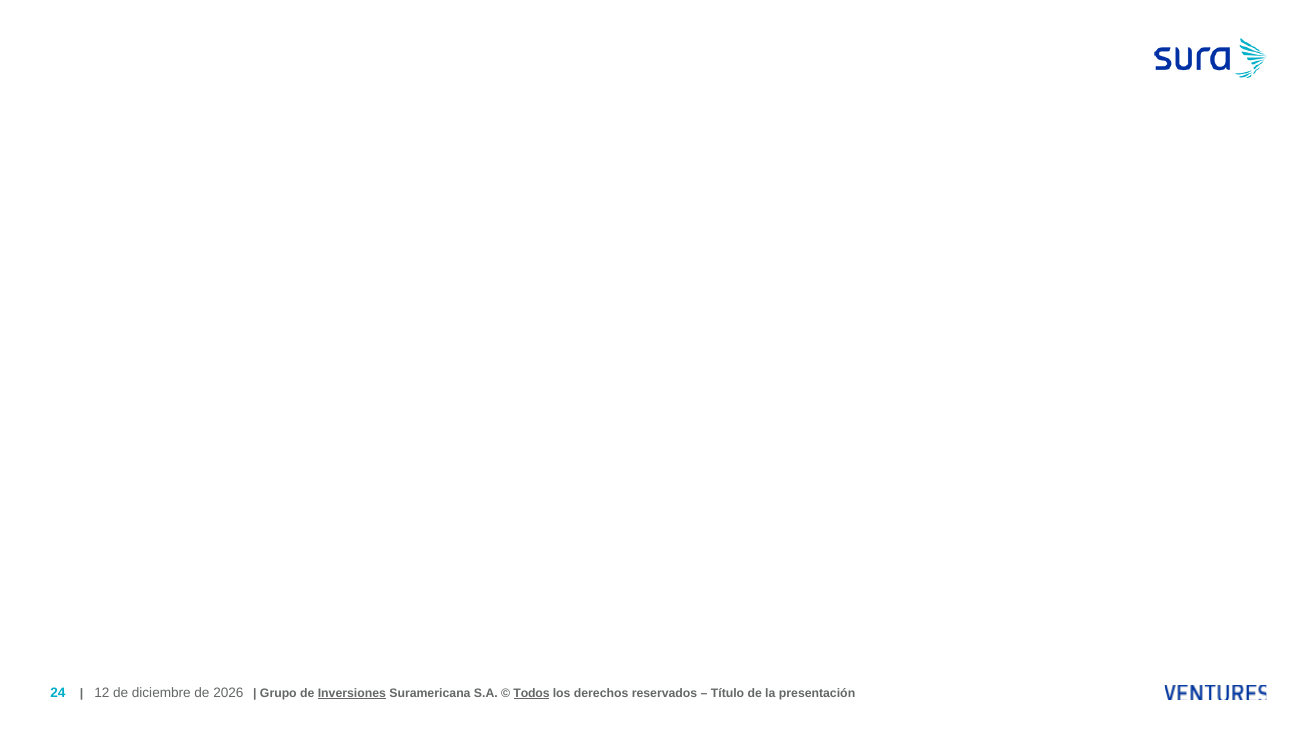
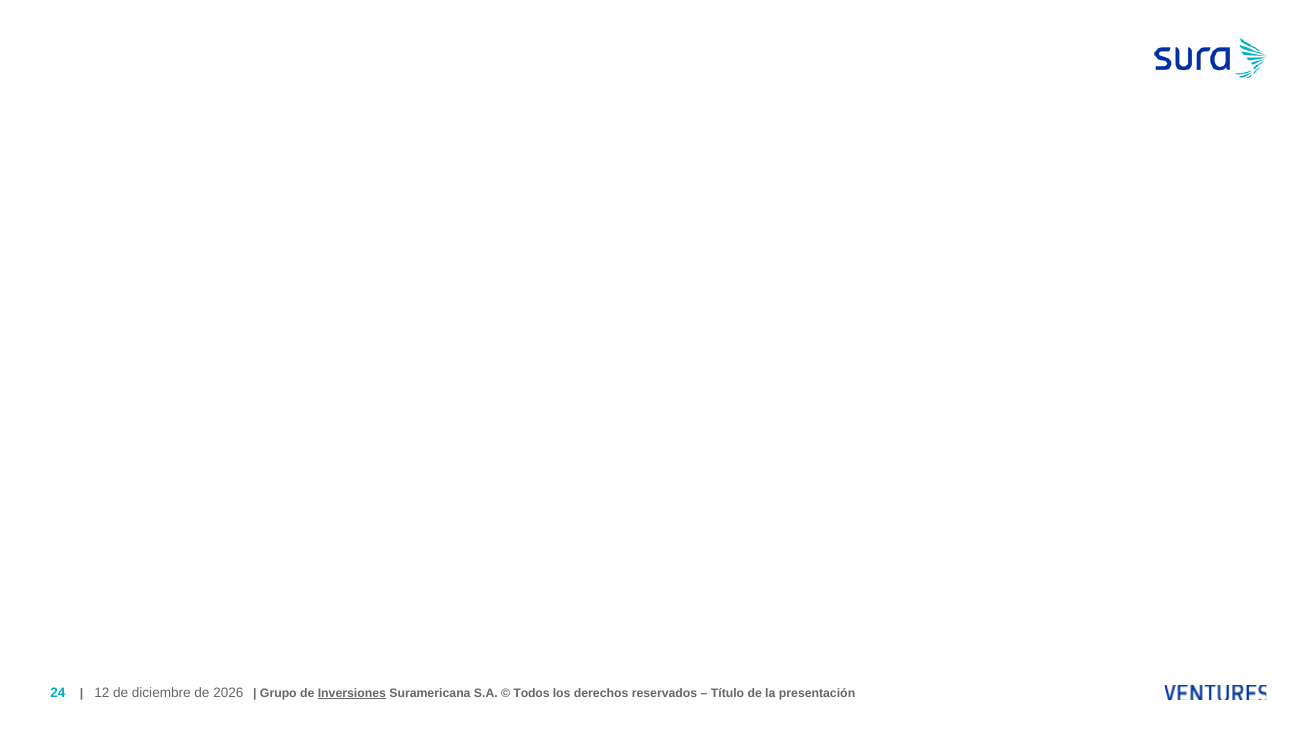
Todos underline: present -> none (532, 693)
